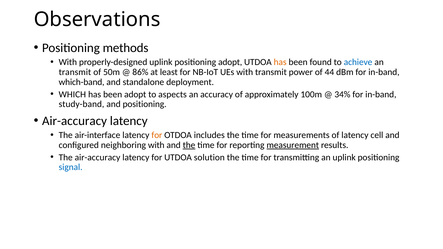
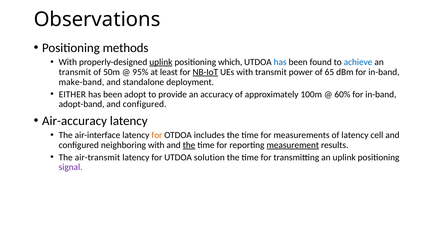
uplink underline: none -> present (161, 62)
positioning adopt: adopt -> which (230, 62)
has colour: orange -> blue (280, 62)
86%: 86% -> 95% (140, 72)
NB-IoT underline: none -> present (205, 72)
44: 44 -> 65 (329, 72)
which-band: which-band -> make-band (81, 82)
WHICH: WHICH -> EITHER (72, 94)
aspects: aspects -> provide (173, 94)
34%: 34% -> 60% (342, 94)
study-band: study-band -> adopt-band (82, 104)
positioning: positioning -> configured (145, 104)
The air-accuracy: air-accuracy -> air-transmit (97, 157)
signal colour: blue -> purple (71, 167)
